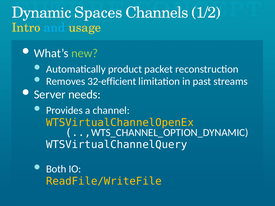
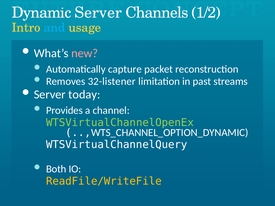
Spaces: Spaces -> Server (98, 13)
new colour: light green -> pink (85, 53)
product: product -> capture (125, 69)
32-efficient: 32-efficient -> 32-listener (112, 81)
needs: needs -> today (84, 95)
WTSVirtualChannelOpenEx colour: yellow -> light green (120, 123)
